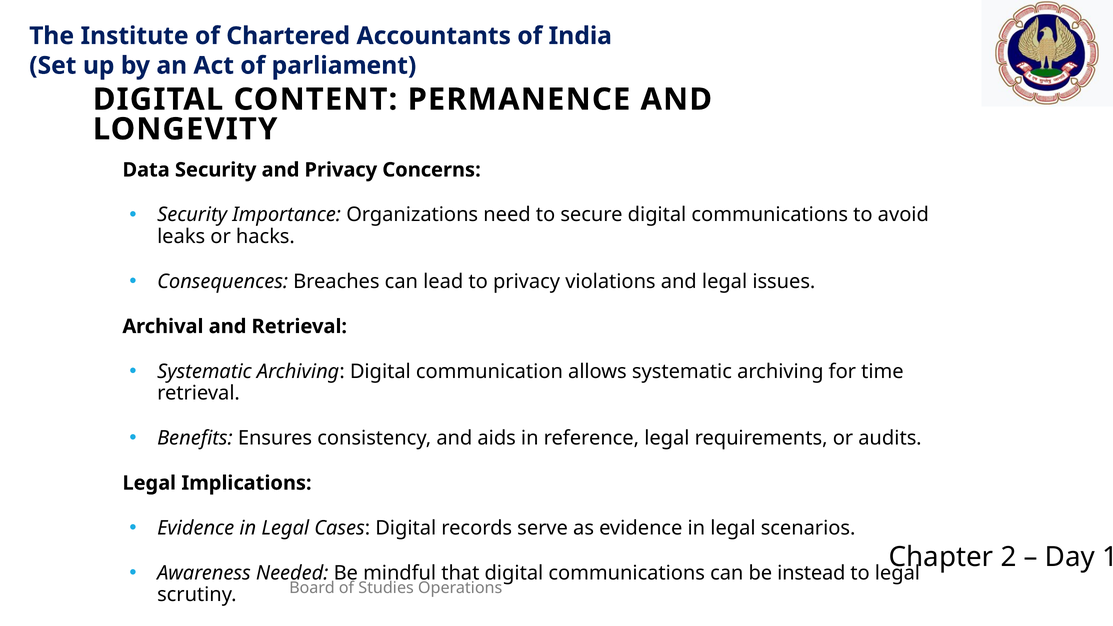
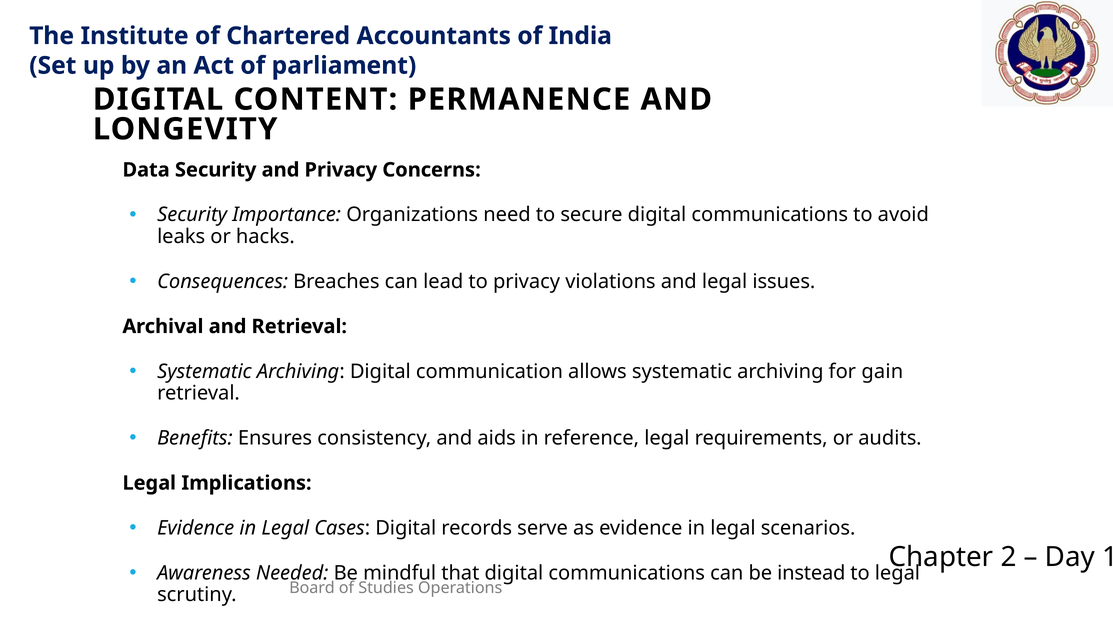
time: time -> gain (882, 371)
